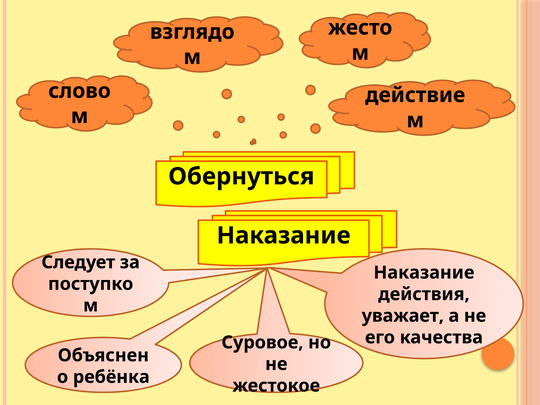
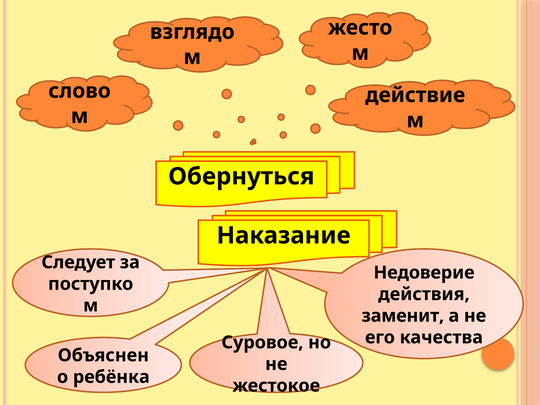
Наказание: Наказание -> Недоверие (424, 273)
уважает: уважает -> заменит (403, 316)
